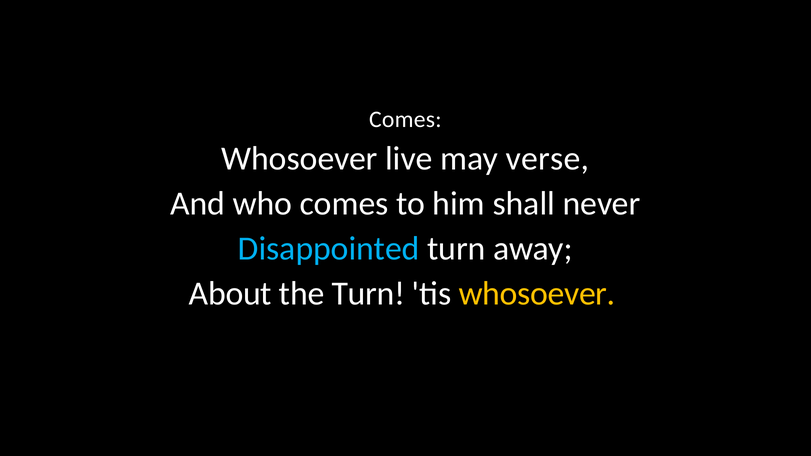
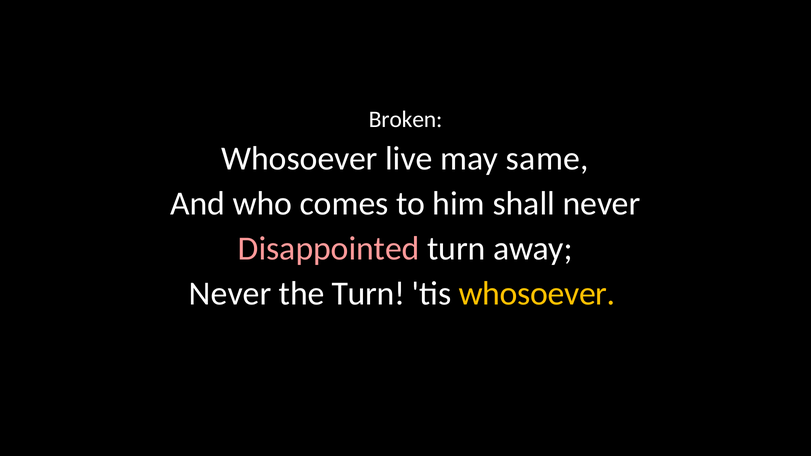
Comes: Comes -> Broken (406, 119)
verse: verse -> same (547, 159)
Disappointed colour: light blue -> pink (329, 249)
About: About -> Never (230, 294)
